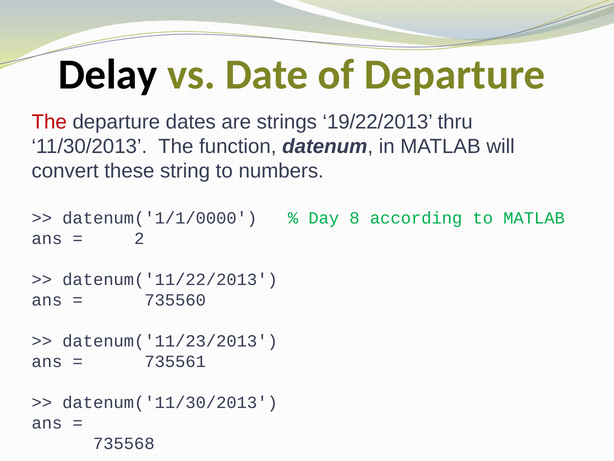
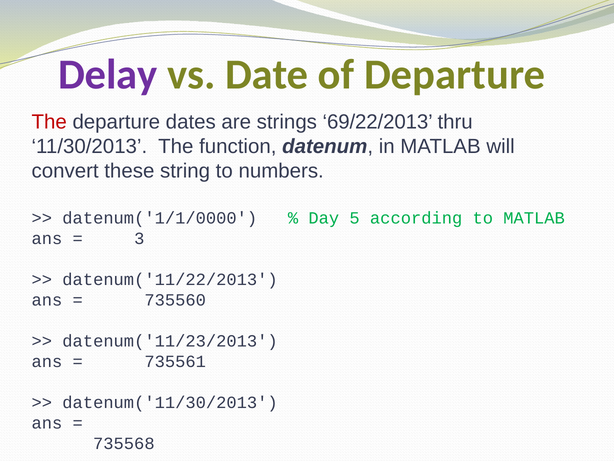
Delay colour: black -> purple (108, 75)
19/22/2013: 19/22/2013 -> 69/22/2013 (378, 122)
8: 8 -> 5 (355, 218)
2: 2 -> 3 (139, 238)
